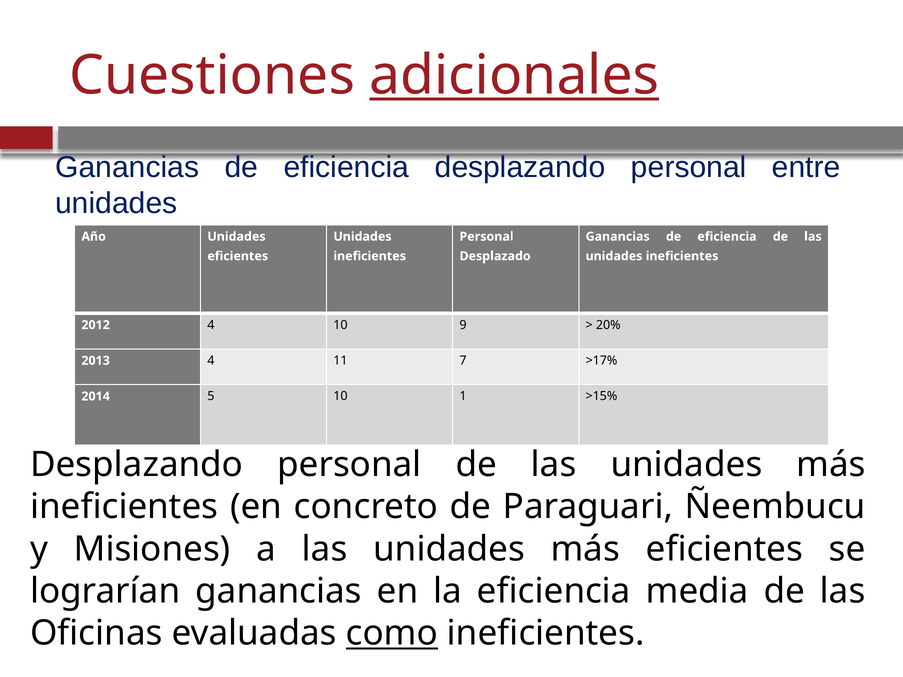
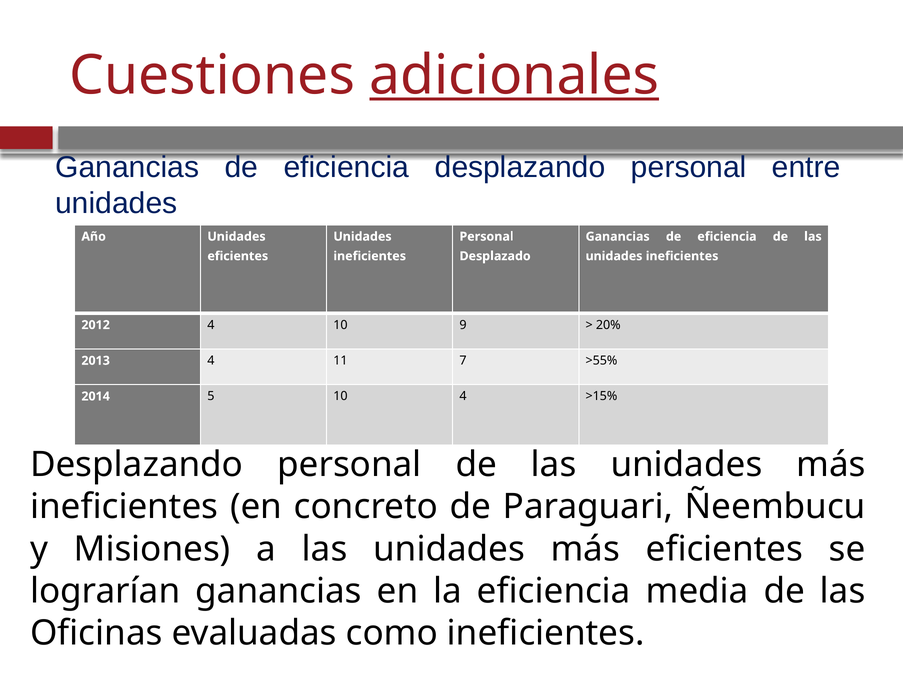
>17%: >17% -> >55% (601, 361)
10 1: 1 -> 4 (463, 396)
como underline: present -> none (392, 634)
